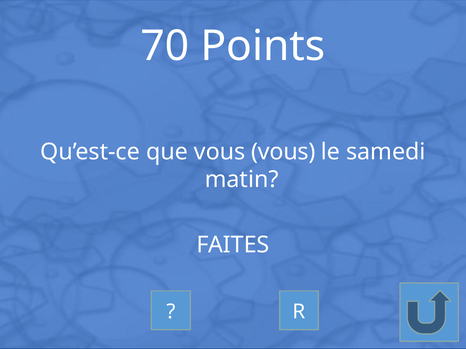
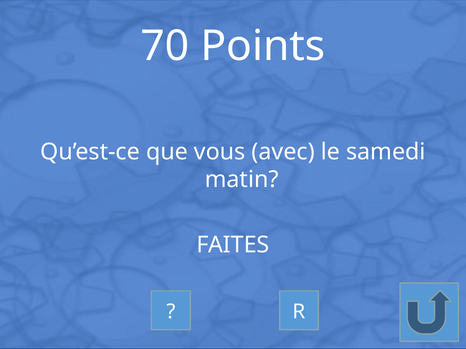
vous vous: vous -> avec (283, 152)
